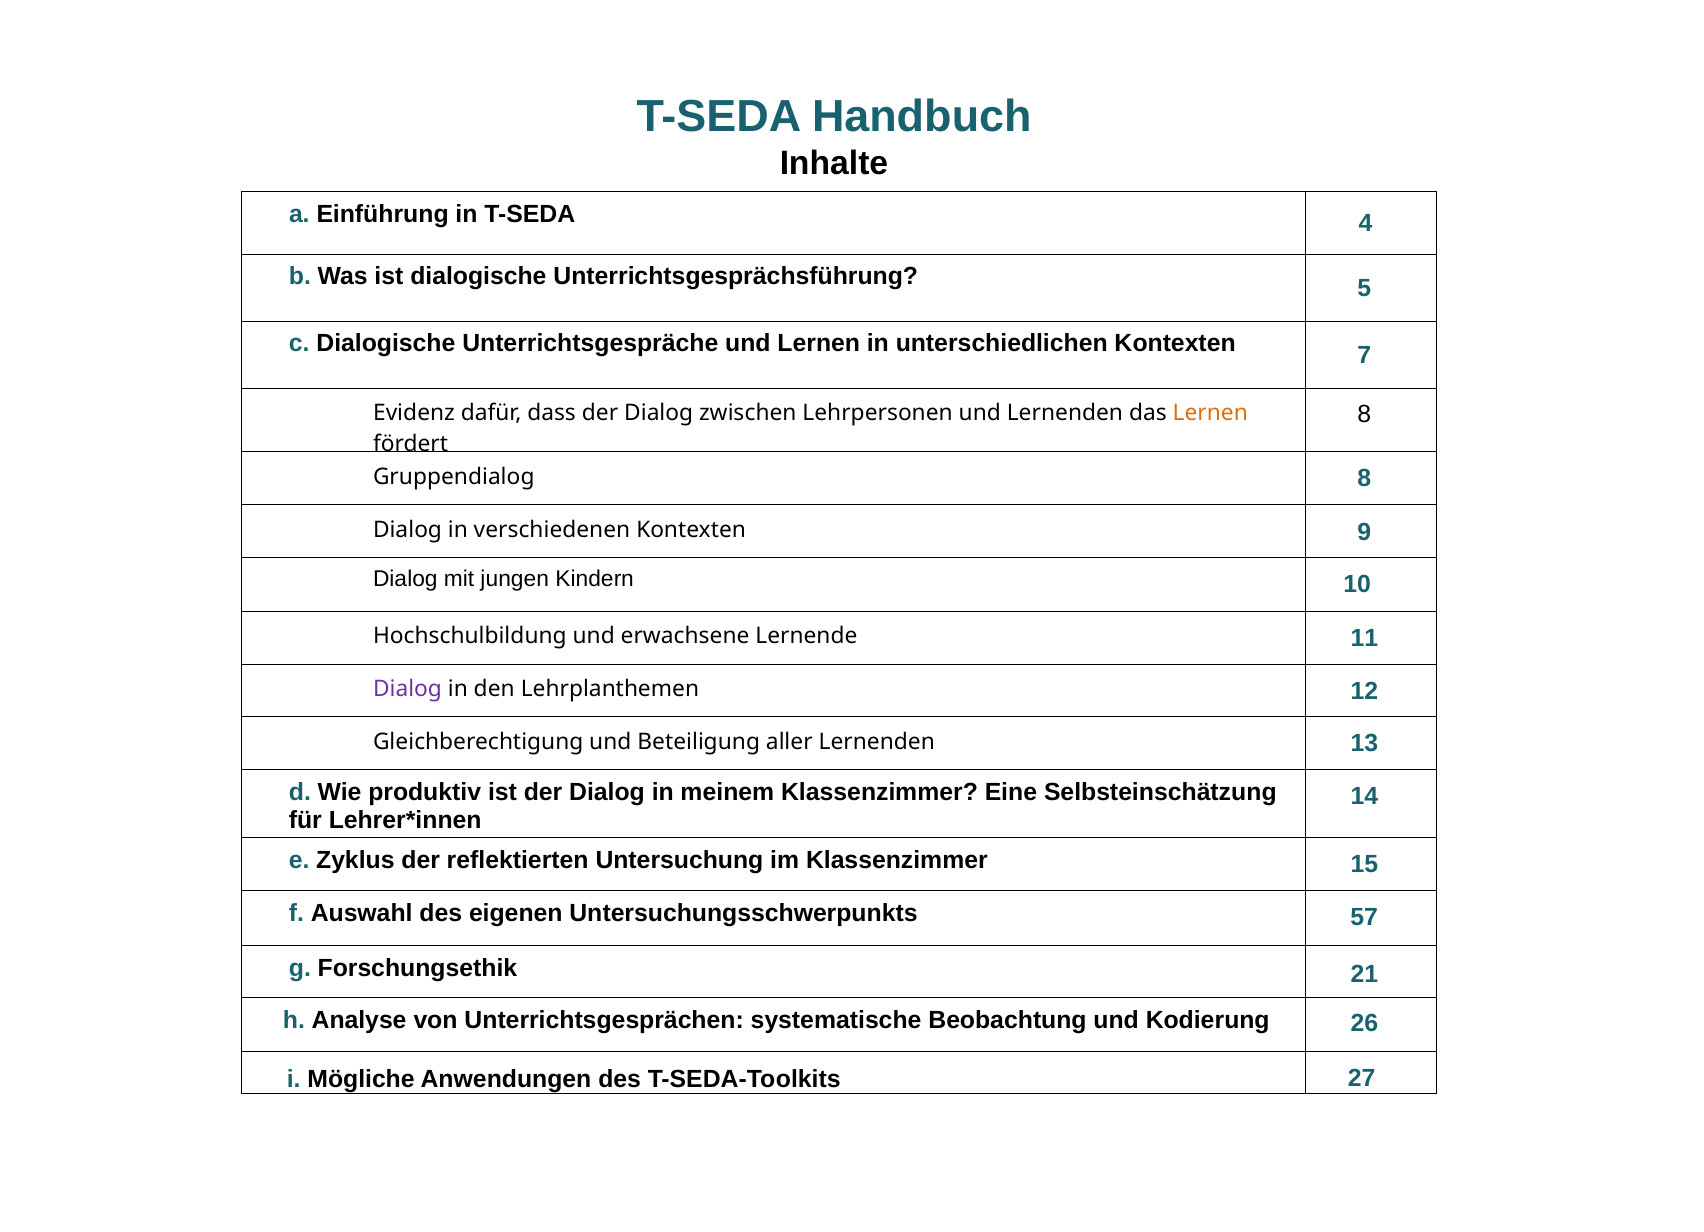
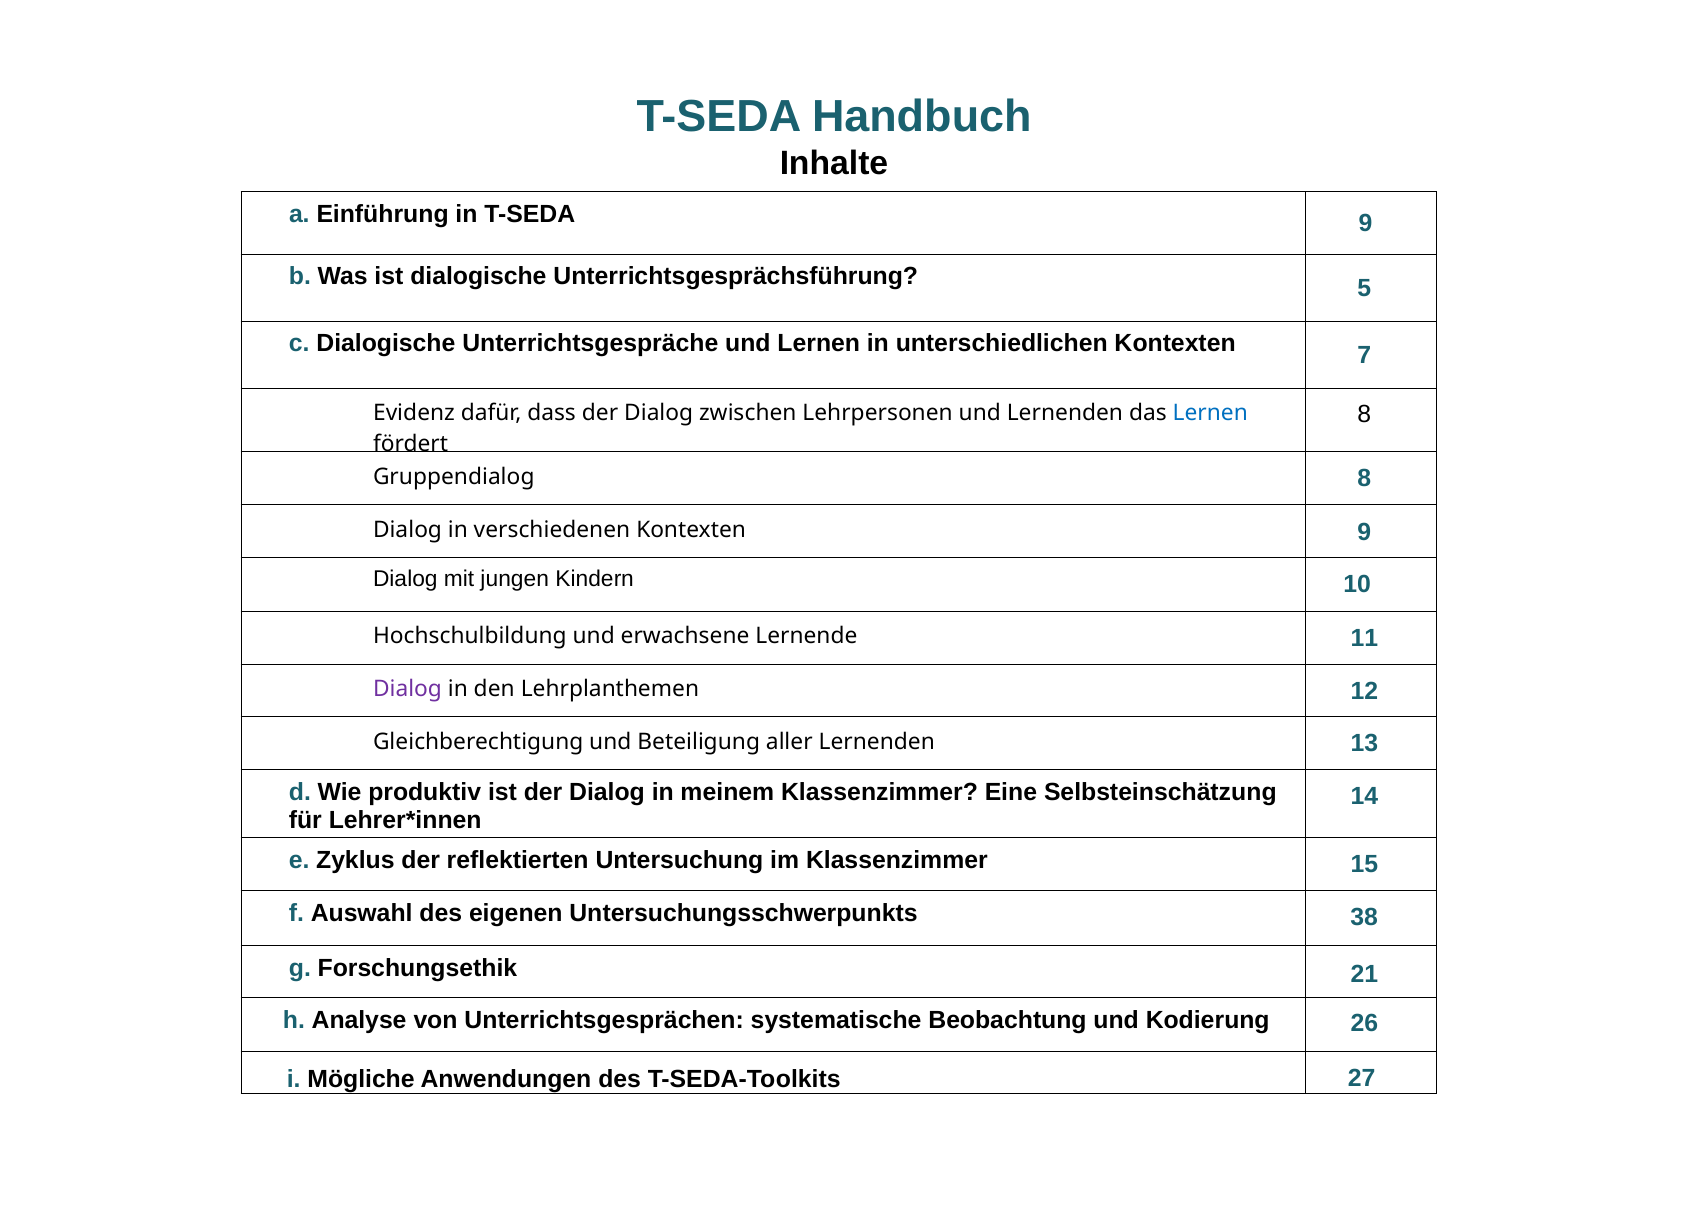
T-SEDA 4: 4 -> 9 (1366, 224)
Lernen colour: orange -> blue (1210, 413)
57: 57 -> 38 (1364, 917)
